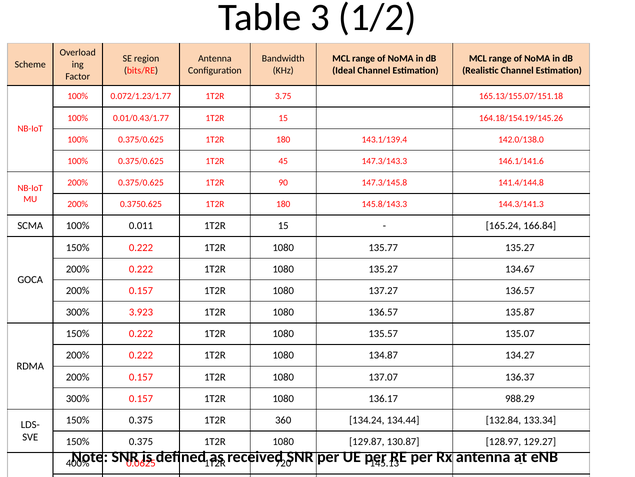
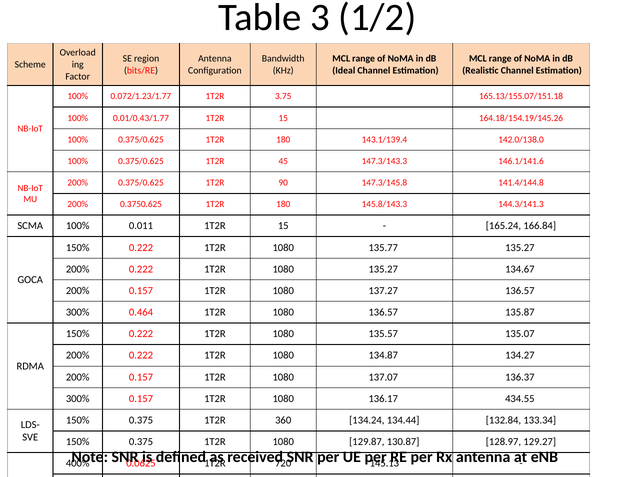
3.923: 3.923 -> 0.464 (141, 312)
988.29: 988.29 -> 434.55 (520, 398)
